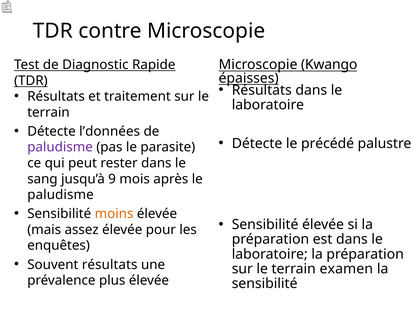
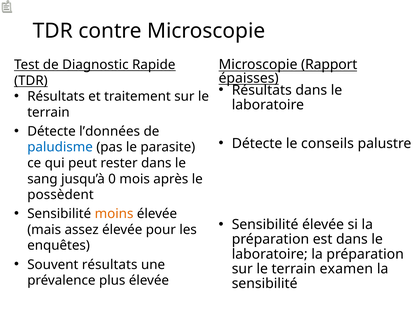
Kwango: Kwango -> Rapport (329, 65)
précédé: précédé -> conseils (327, 144)
paludisme colour: purple -> blue (60, 147)
9: 9 -> 0 (112, 179)
paludisme: paludisme -> possèdent (60, 195)
